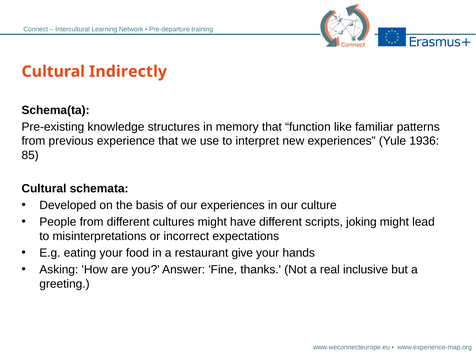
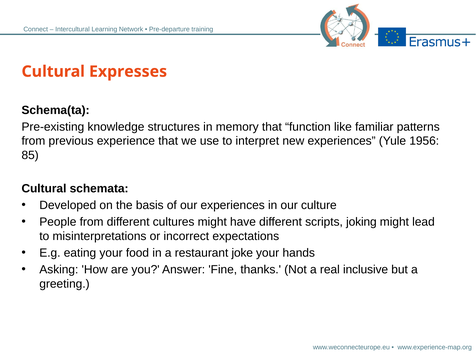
Indirectly: Indirectly -> Expresses (128, 72)
1936: 1936 -> 1956 (424, 141)
give: give -> joke (242, 253)
